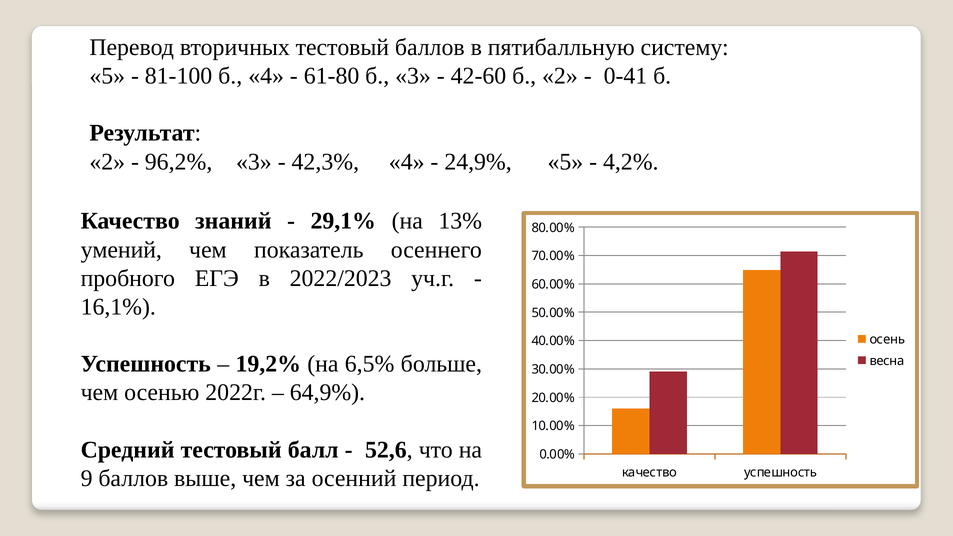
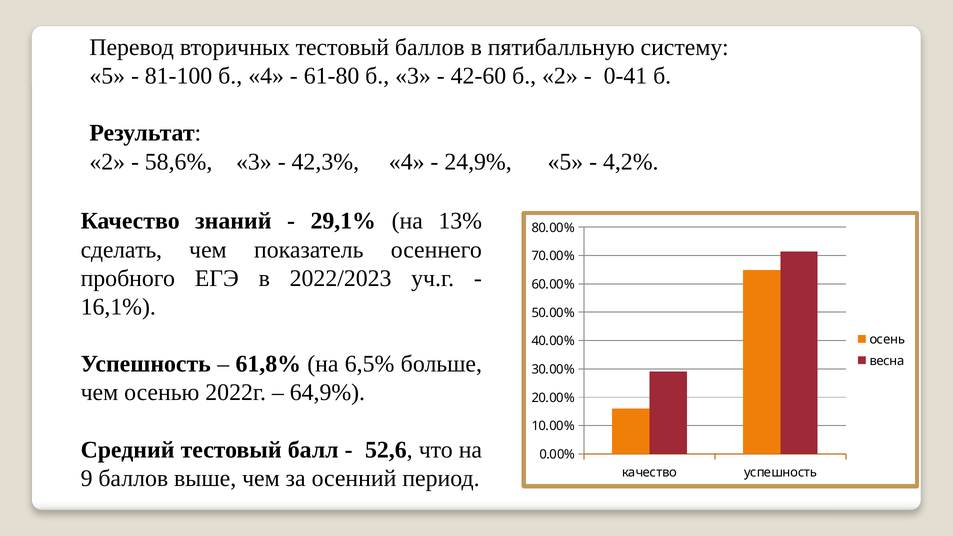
96,2%: 96,2% -> 58,6% (179, 162)
умений: умений -> сделать (121, 250)
19,2%: 19,2% -> 61,8% (268, 364)
